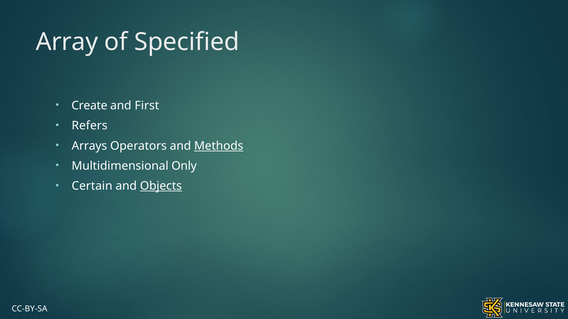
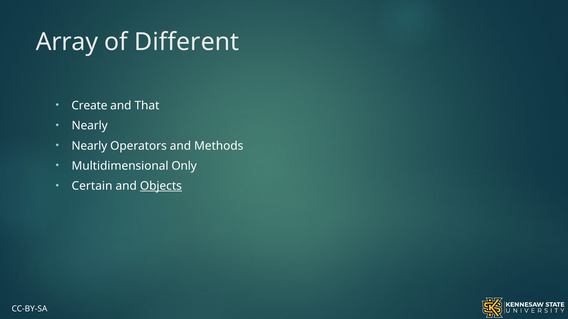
Specified: Specified -> Different (187, 42)
First: First -> That (147, 106)
Refers: Refers -> Nearly (90, 126)
Arrays: Arrays -> Nearly (89, 146)
Methods underline: present -> none (219, 146)
